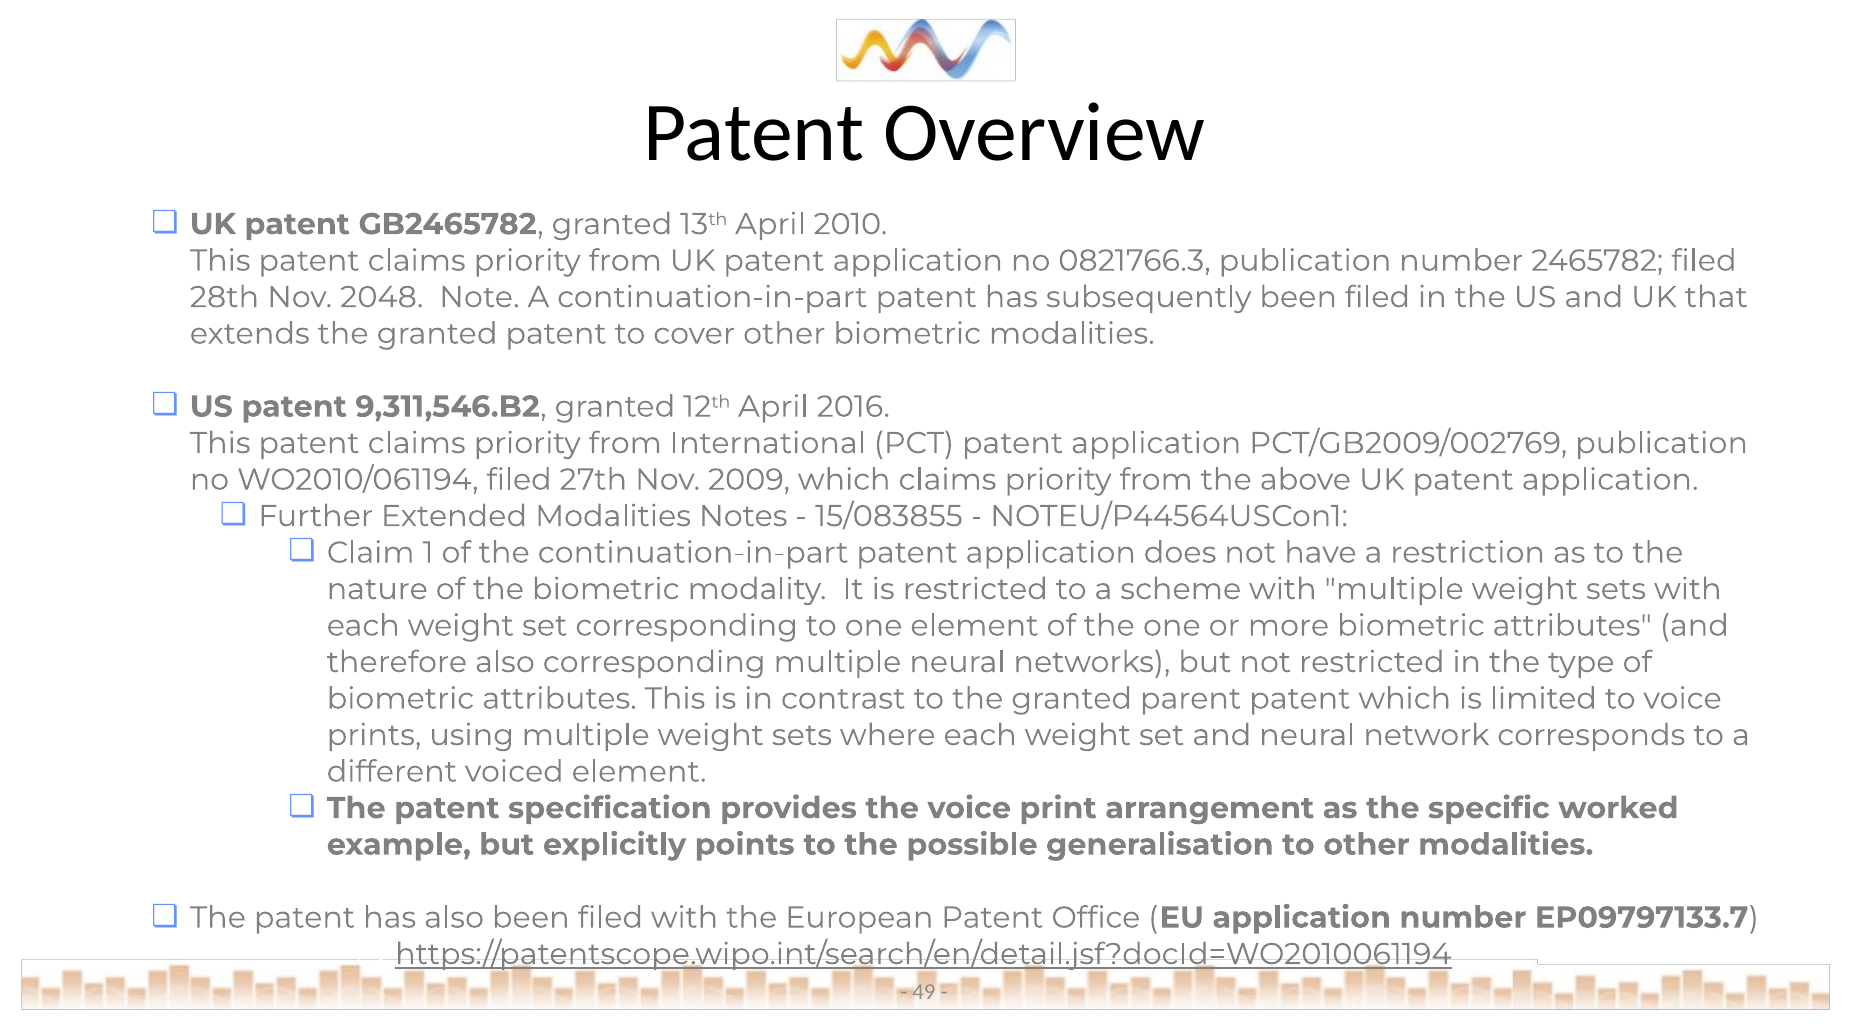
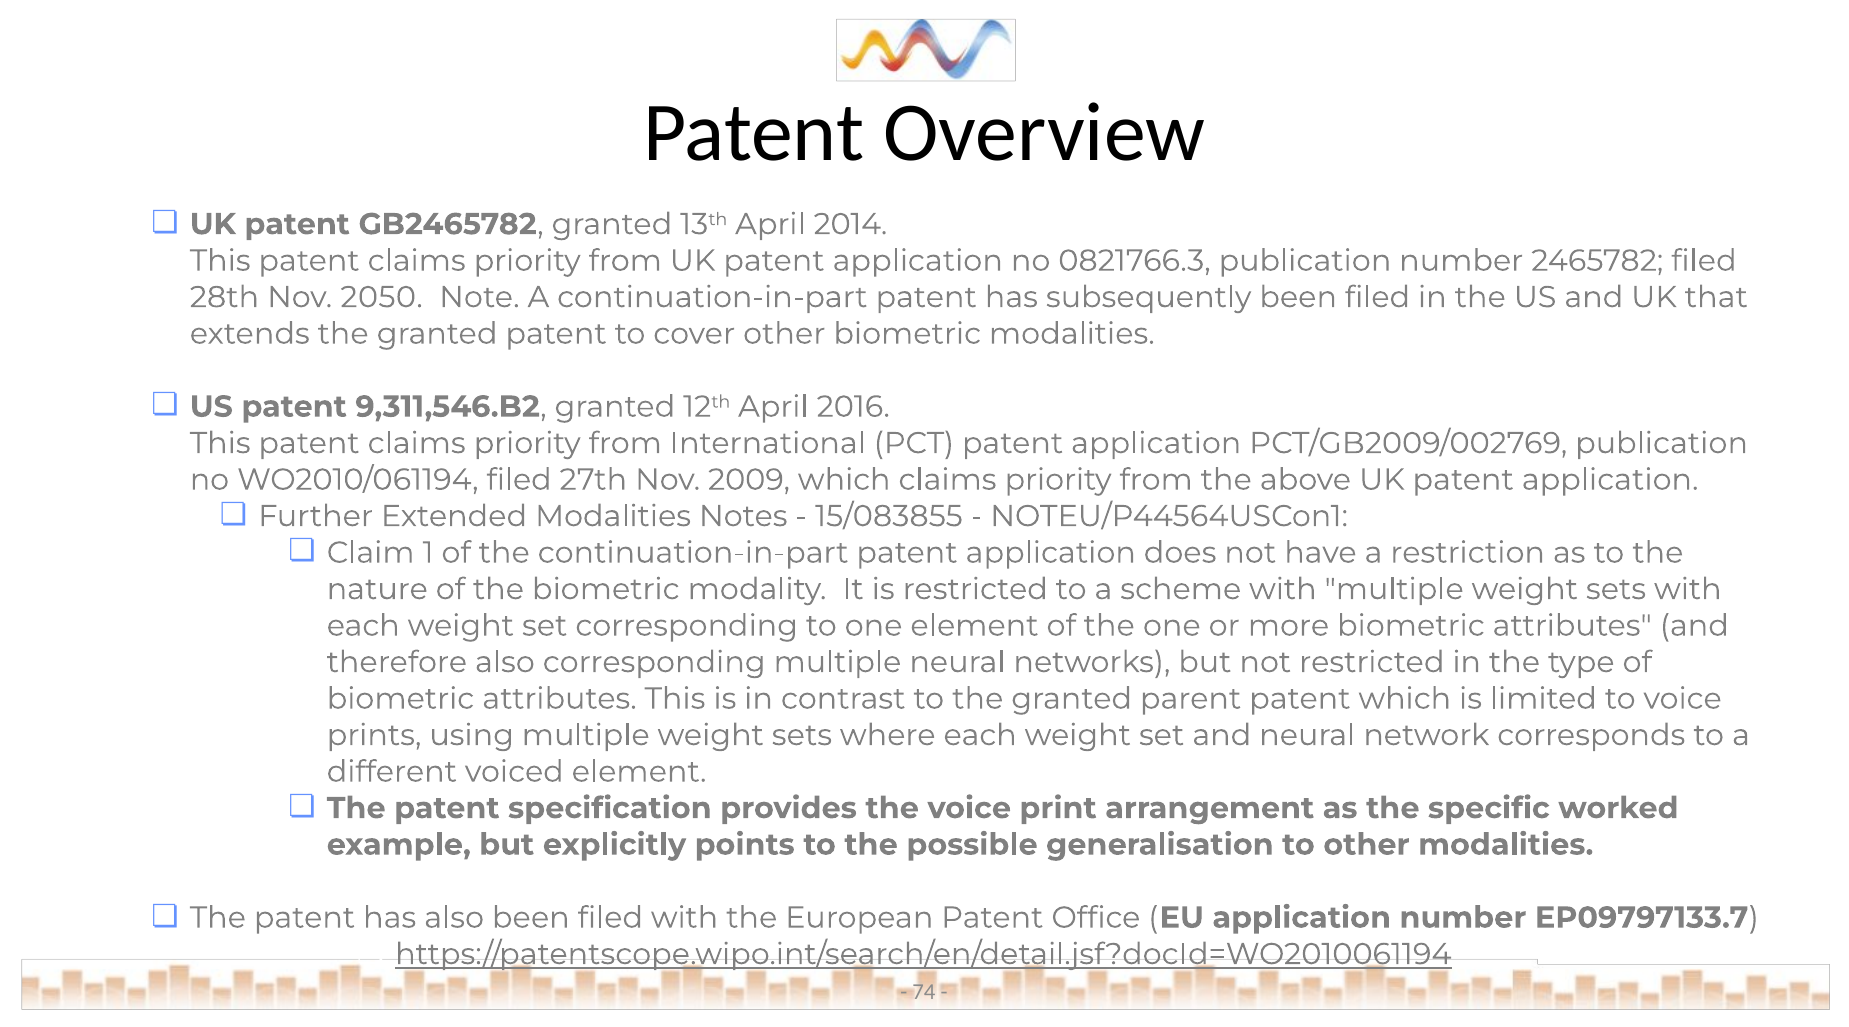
2010: 2010 -> 2014 (850, 224)
2048: 2048 -> 2050 (382, 297)
49: 49 -> 74 (924, 992)
